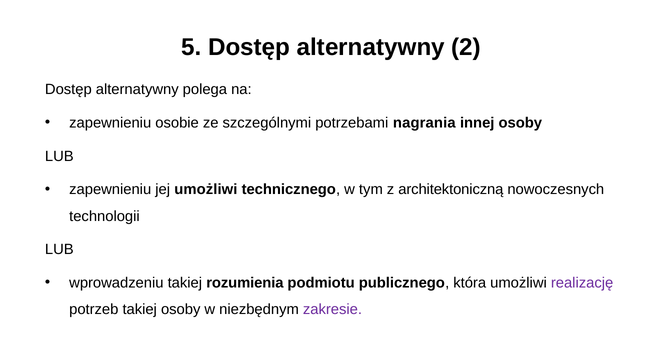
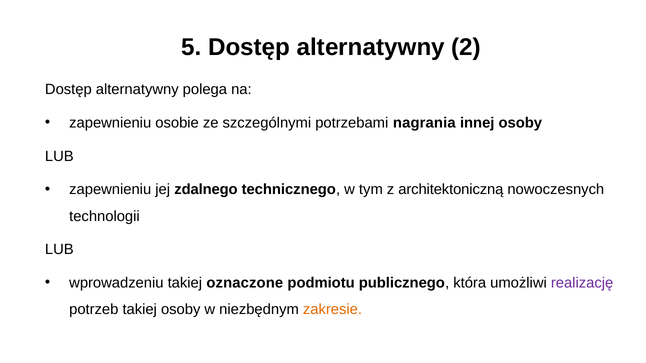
jej umożliwi: umożliwi -> zdalnego (206, 190)
rozumienia: rozumienia -> oznaczone (245, 283)
zakresie colour: purple -> orange (332, 310)
